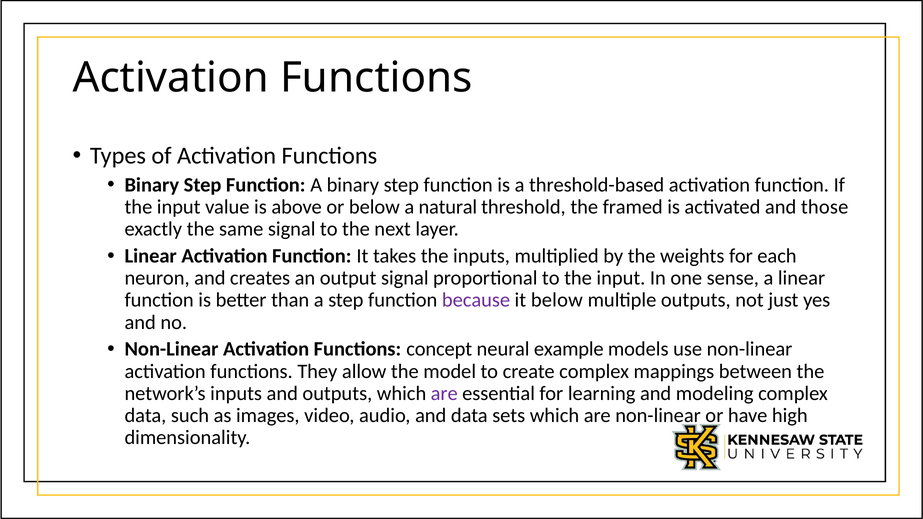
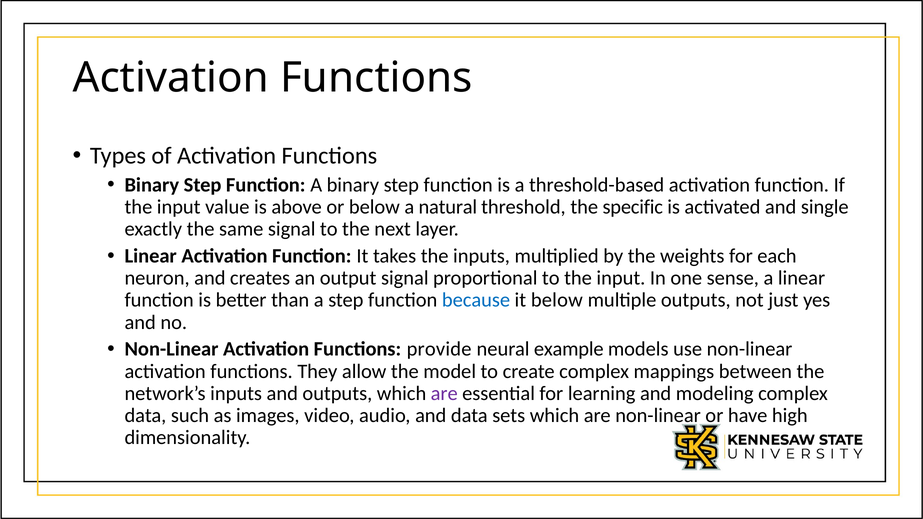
framed: framed -> specific (633, 207)
those: those -> single (825, 207)
because colour: purple -> blue (476, 300)
concept: concept -> provide (439, 349)
